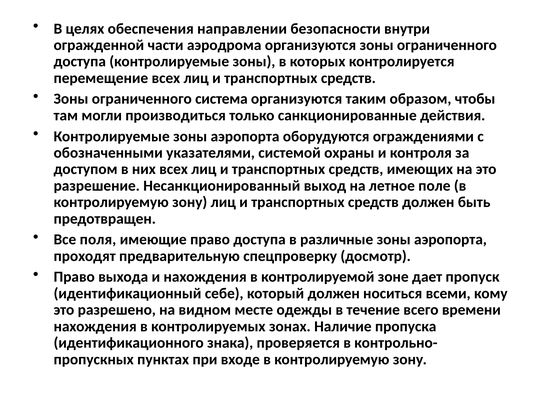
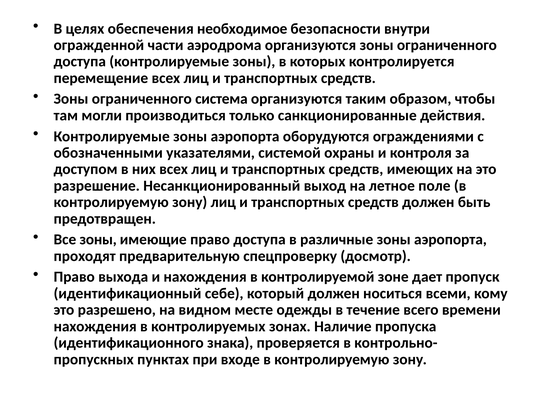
направлении: направлении -> необходимое (242, 29)
Все поля: поля -> зоны (98, 240)
